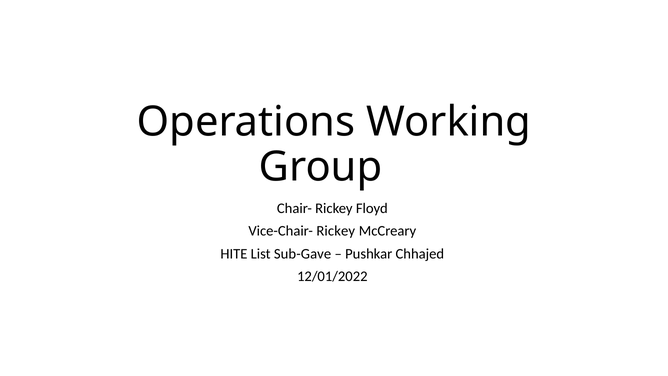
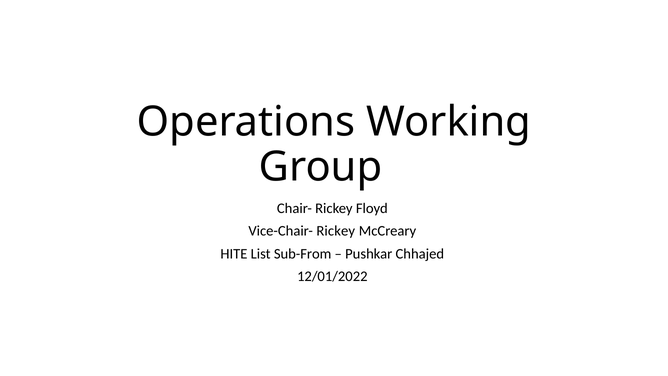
Sub-Gave: Sub-Gave -> Sub-From (303, 254)
